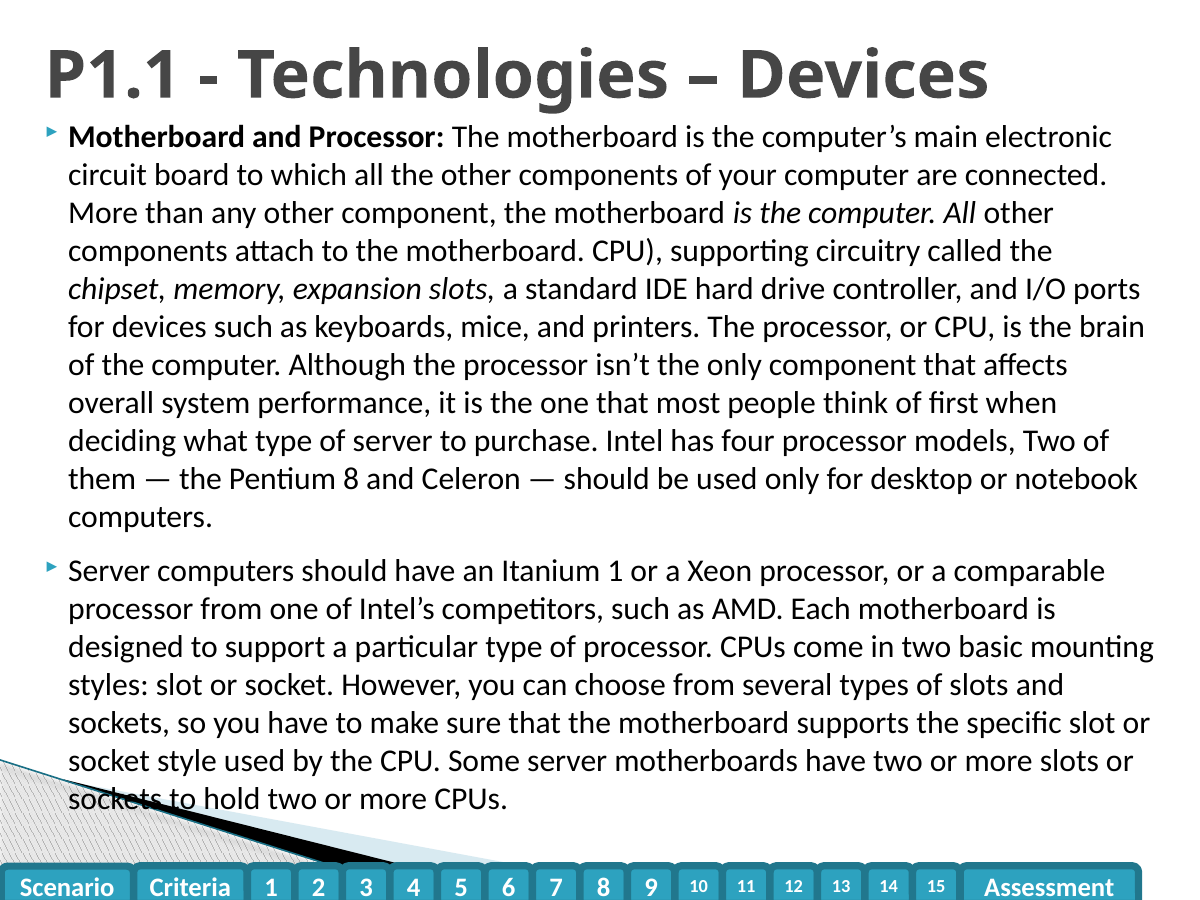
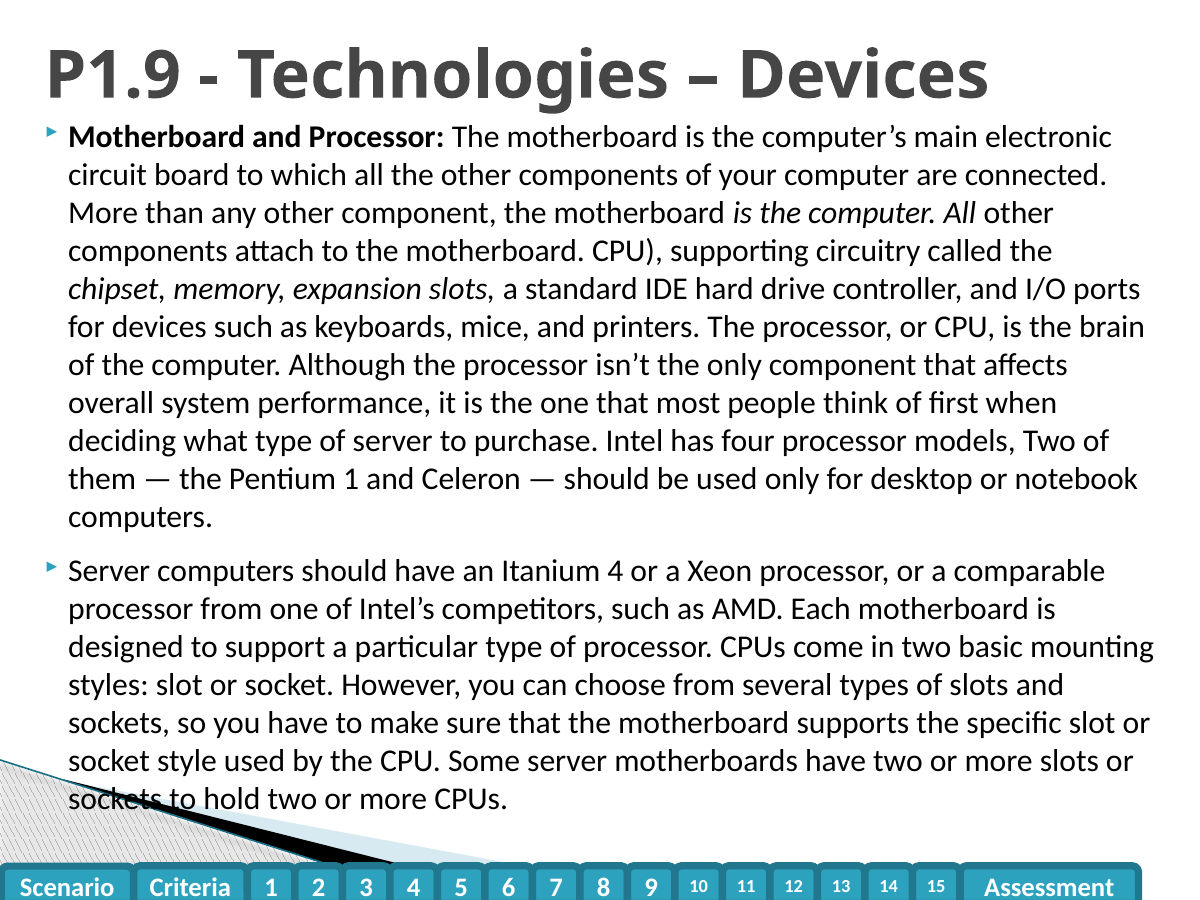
P1.1: P1.1 -> P1.9 (113, 76)
Pentium 8: 8 -> 1 (351, 479)
Itanium 1: 1 -> 4 (615, 571)
